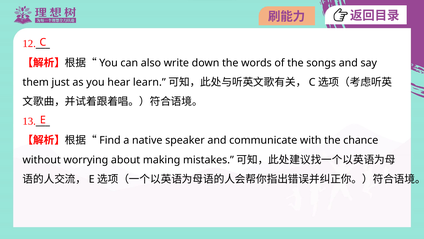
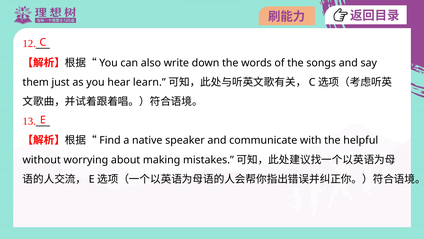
chance: chance -> helpful (361, 140)
